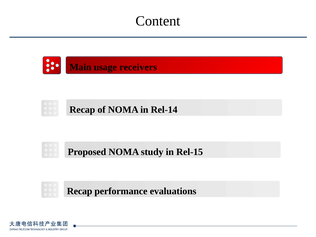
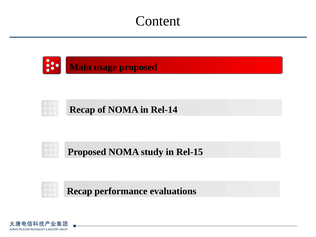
usage receivers: receivers -> proposed (138, 67)
